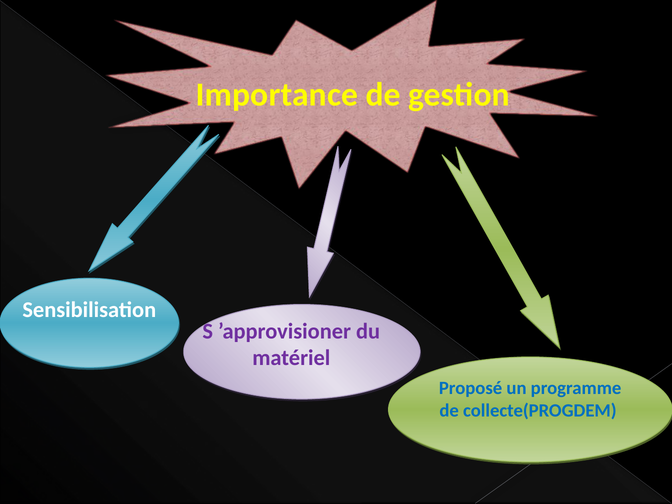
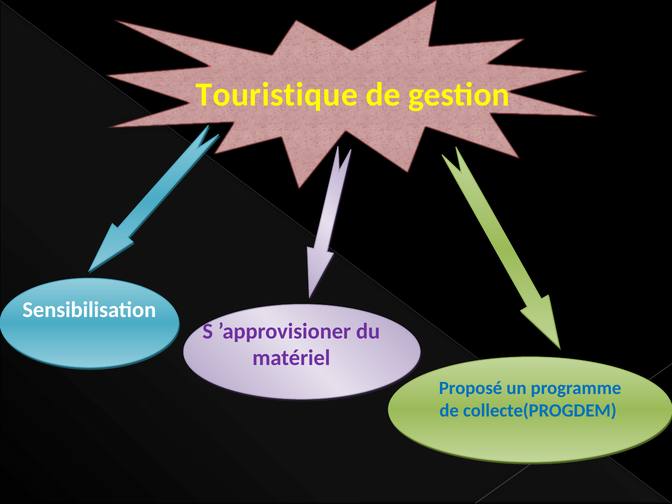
Importance: Importance -> Touristique (277, 94)
